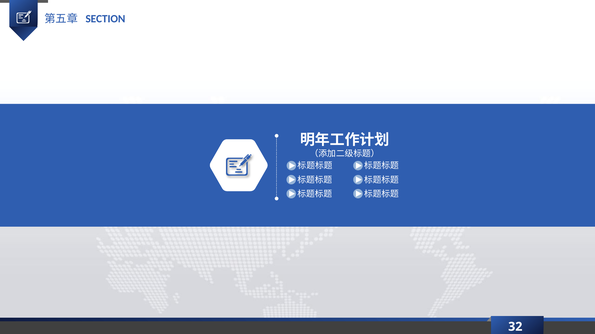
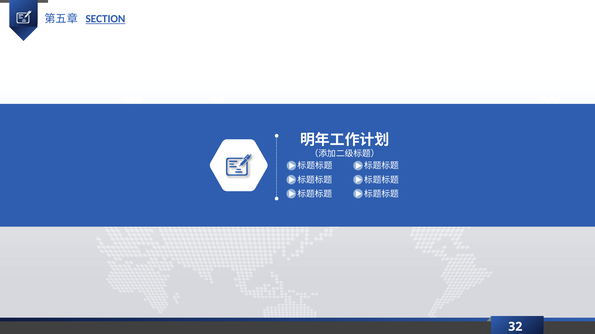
SECTION underline: none -> present (105, 19)
